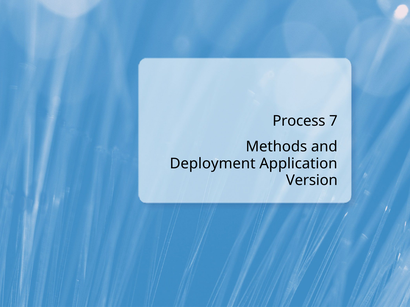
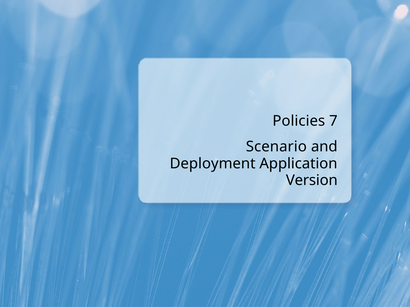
Process: Process -> Policies (299, 121)
Methods: Methods -> Scenario (276, 147)
